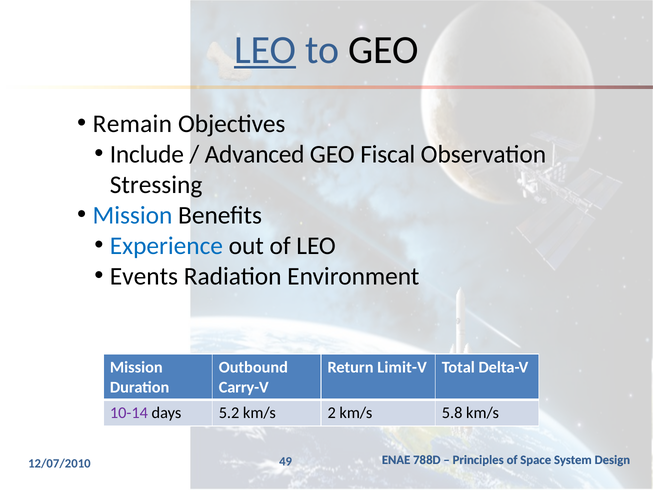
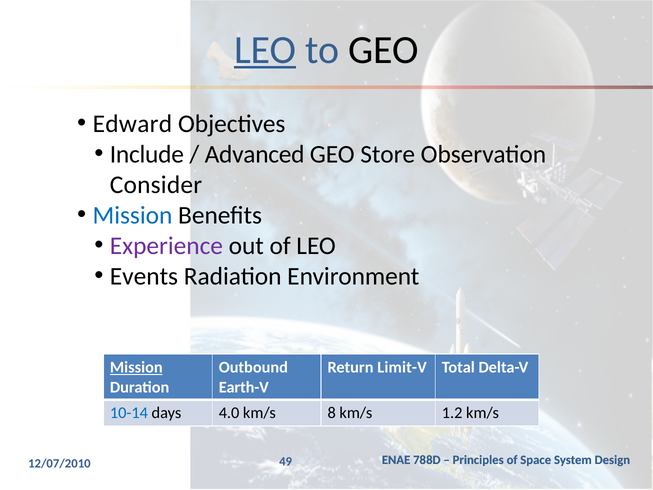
Remain: Remain -> Edward (132, 124)
Fiscal: Fiscal -> Store (388, 154)
Stressing: Stressing -> Consider (156, 185)
Experience colour: blue -> purple (166, 246)
Mission underline: none -> present (136, 367)
Carry-V: Carry-V -> Earth-V (244, 387)
10-14 colour: purple -> blue (129, 413)
5.2: 5.2 -> 4.0 (229, 413)
2: 2 -> 8 (332, 413)
5.8: 5.8 -> 1.2 (452, 413)
